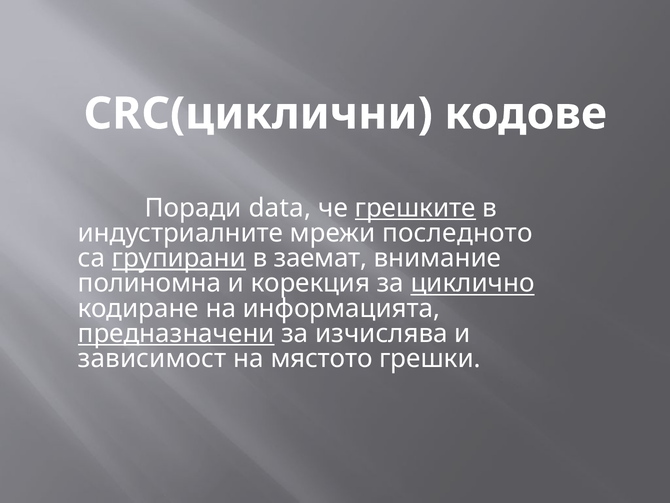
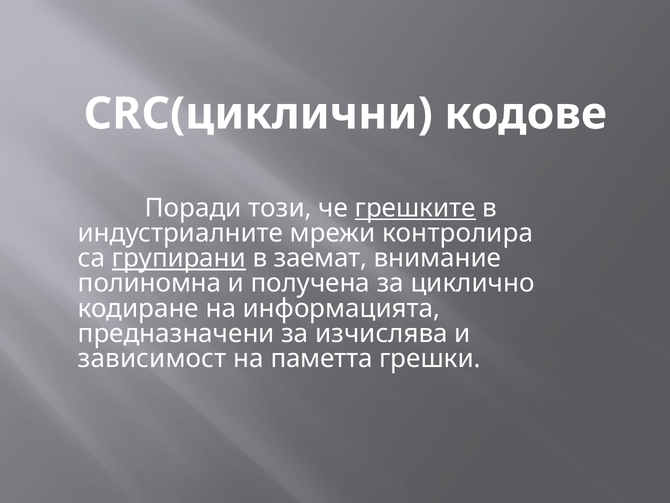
data: data -> този (280, 208)
последното: последното -> контролира (458, 233)
корекция: корекция -> получена (310, 283)
циклично underline: present -> none (473, 283)
предназначени underline: present -> none (176, 333)
мястото: мястото -> паметта (322, 358)
